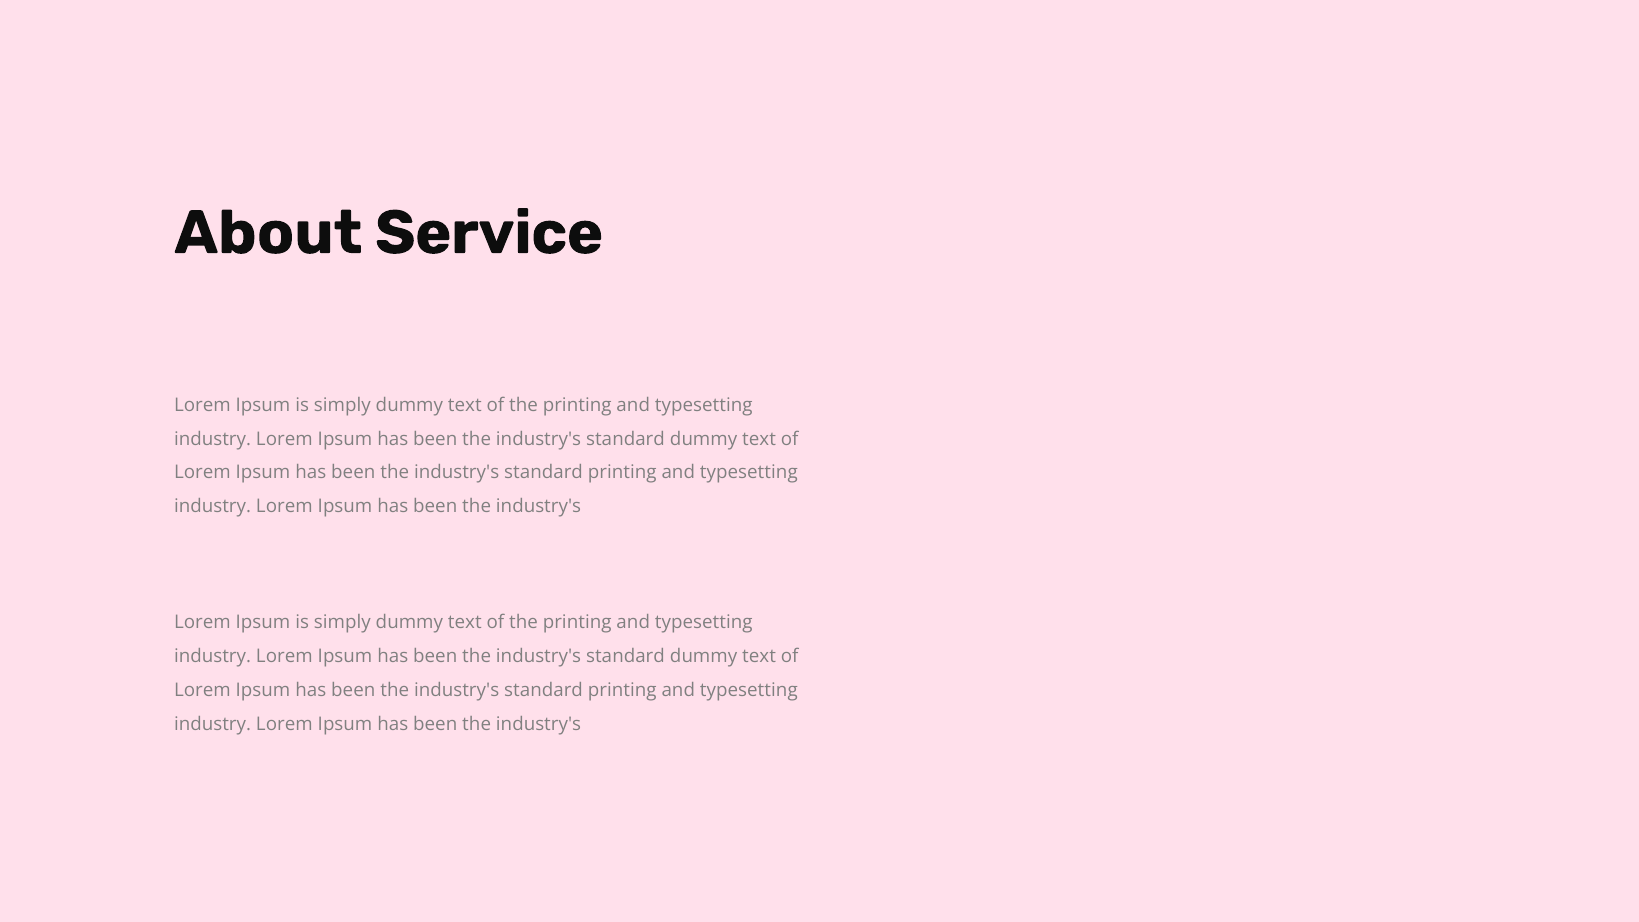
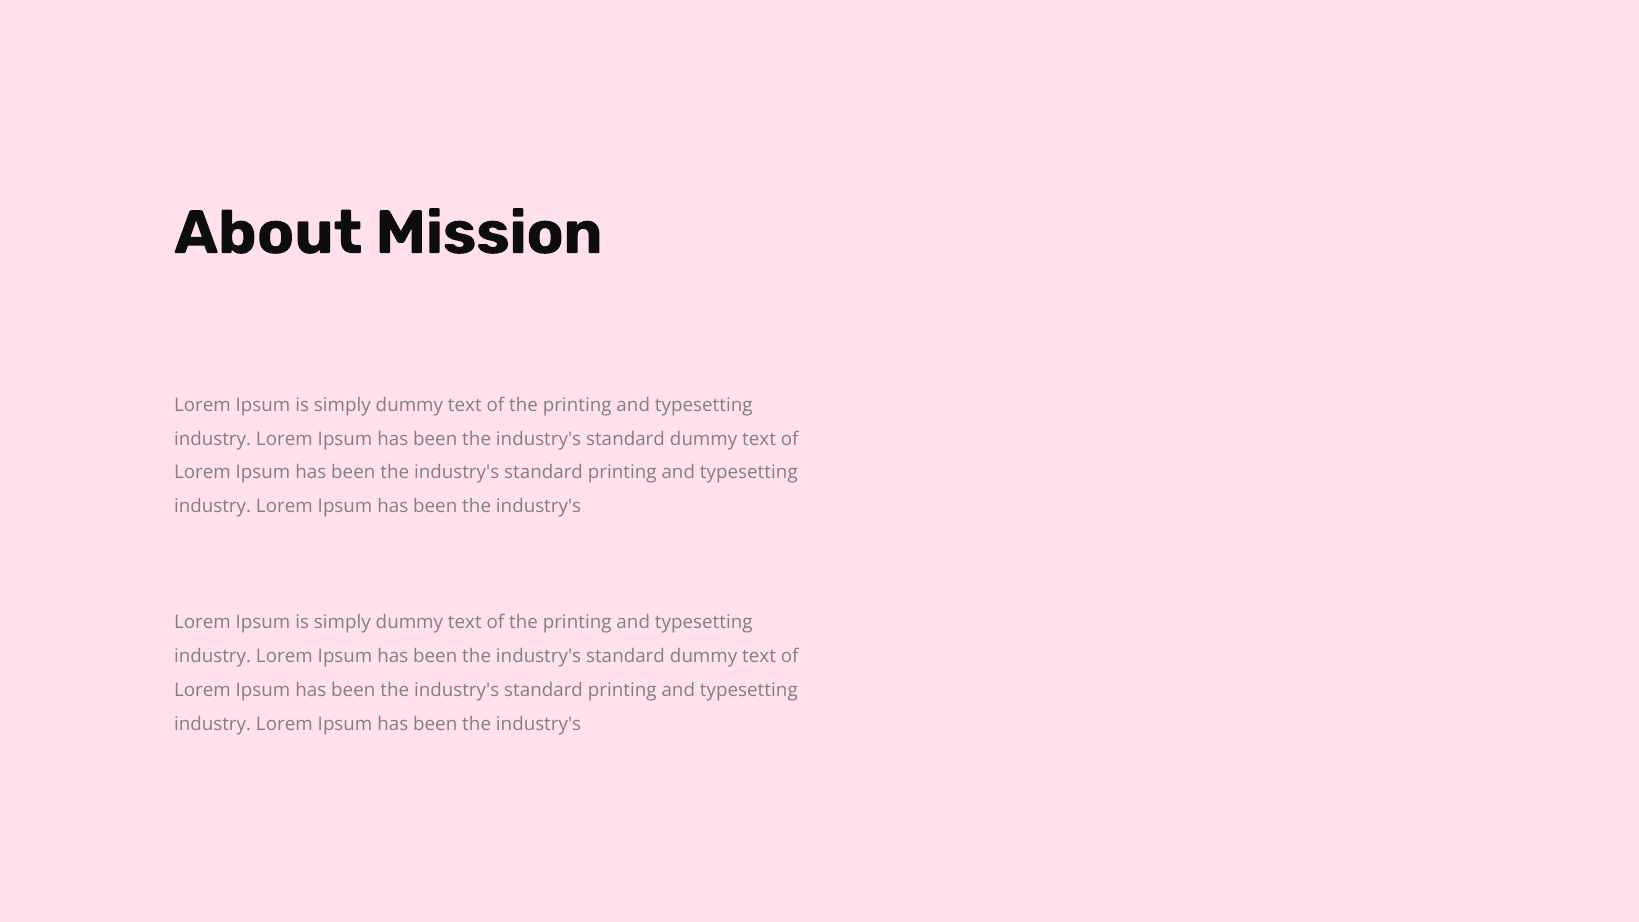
Service: Service -> Mission (489, 233)
